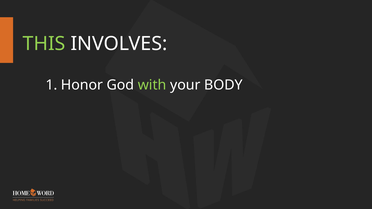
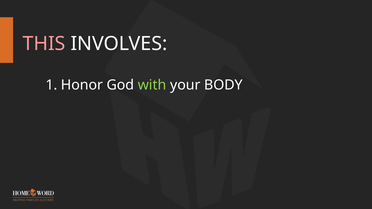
THIS colour: light green -> pink (44, 44)
